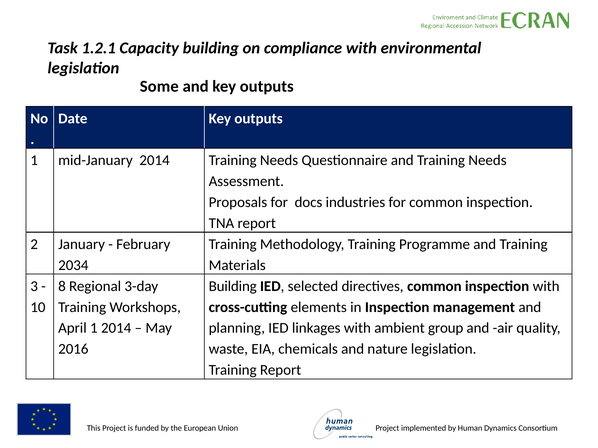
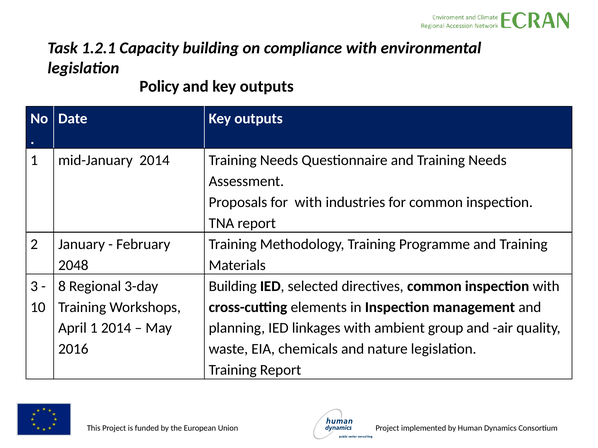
Some: Some -> Policy (159, 86)
for docs: docs -> with (308, 202)
2034: 2034 -> 2048 (73, 265)
